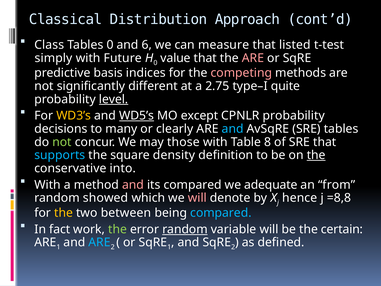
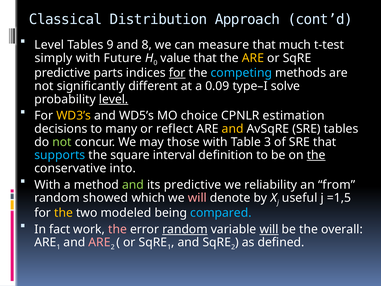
Class: Class -> Level (49, 45)
Tables 0: 0 -> 9 (110, 45)
6: 6 -> 8 (147, 45)
listed: listed -> much (295, 45)
ARE colour: pink -> yellow (253, 58)
basis: basis -> parts (108, 73)
for underline: none -> present (177, 73)
competing colour: pink -> light blue (241, 73)
2.75: 2.75 -> 0.09 (217, 86)
quite: quite -> solve (285, 86)
WD5’s underline: present -> none (137, 116)
except: except -> choice (199, 116)
CPNLR probability: probability -> estimation (294, 116)
clearly: clearly -> reflect (175, 129)
and colour: light blue -> yellow (233, 129)
8: 8 -> 3 (268, 142)
density: density -> interval (174, 155)
and colour: pink -> light green (133, 185)
its compared: compared -> predictive (193, 185)
adequate: adequate -> reliability (271, 185)
hence: hence -> useful (300, 198)
=8,8: =8,8 -> =1,5 (339, 198)
between: between -> modeled (126, 213)
the colour: light green -> pink (118, 229)
will underline: none -> present (269, 229)
certain: certain -> overall (342, 229)
ARE colour: light blue -> pink (100, 242)
